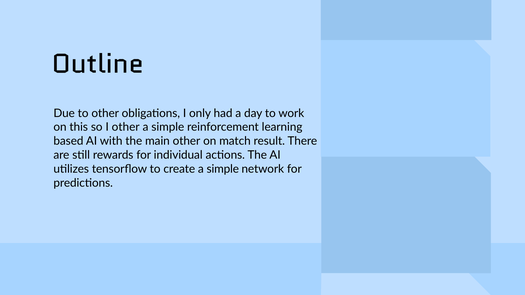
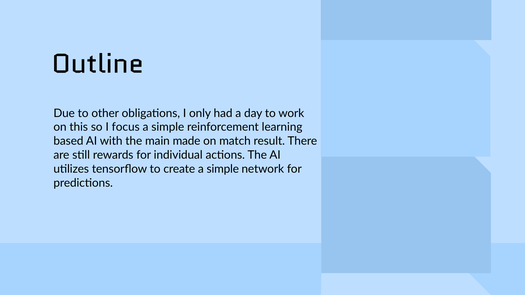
I other: other -> focus (126, 127)
main other: other -> made (187, 141)
